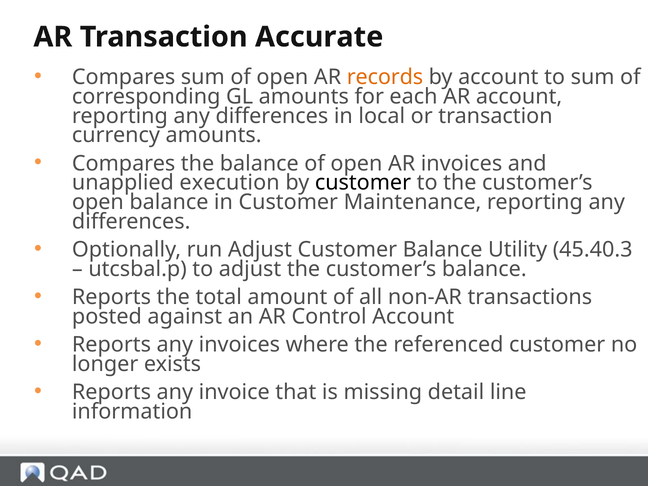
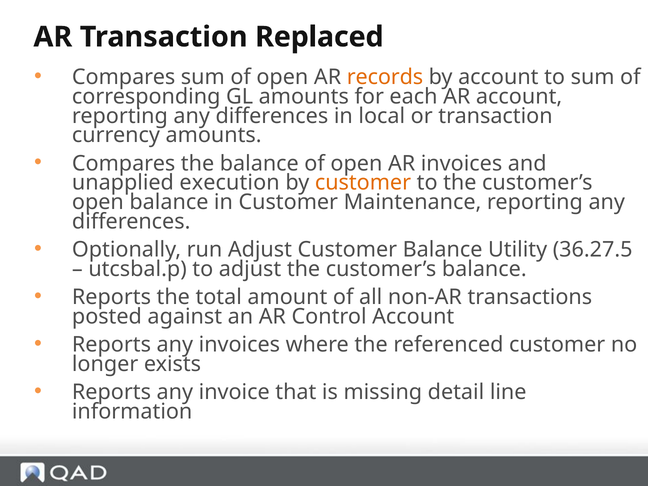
Accurate: Accurate -> Replaced (319, 37)
customer colour: black -> orange (363, 183)
45.40.3: 45.40.3 -> 36.27.5 (593, 250)
